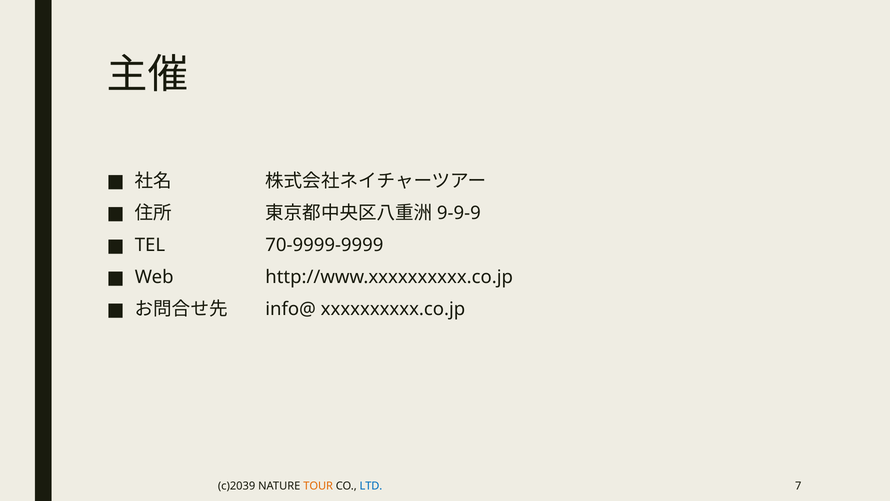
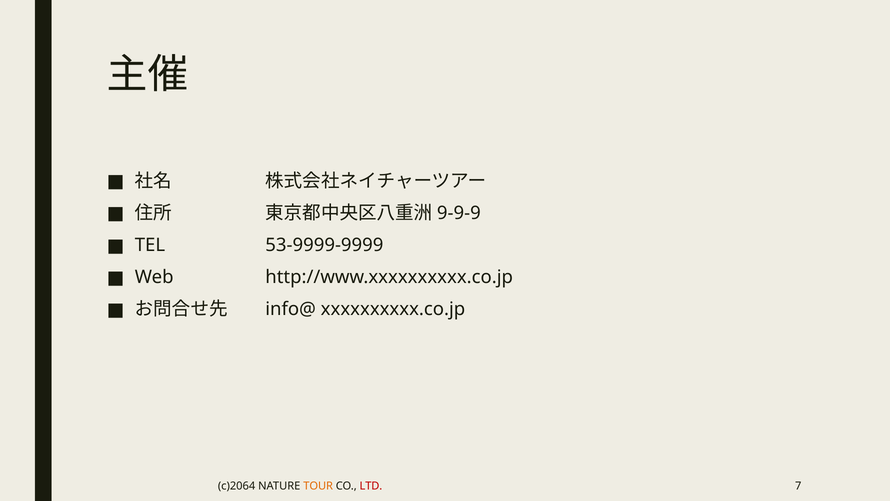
70-9999-9999: 70-9999-9999 -> 53-9999-9999 (324, 245)
c)2039: c)2039 -> c)2064 (237, 486)
LTD colour: blue -> red (371, 486)
